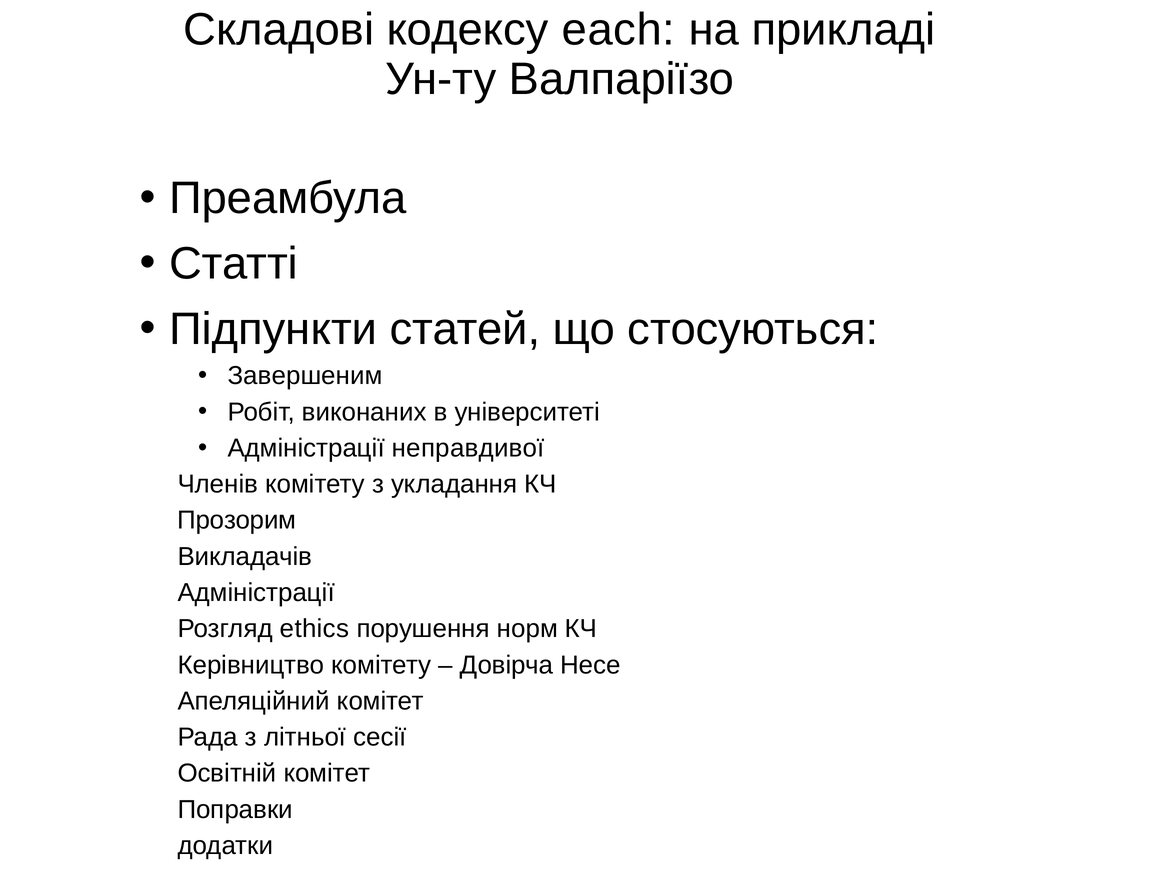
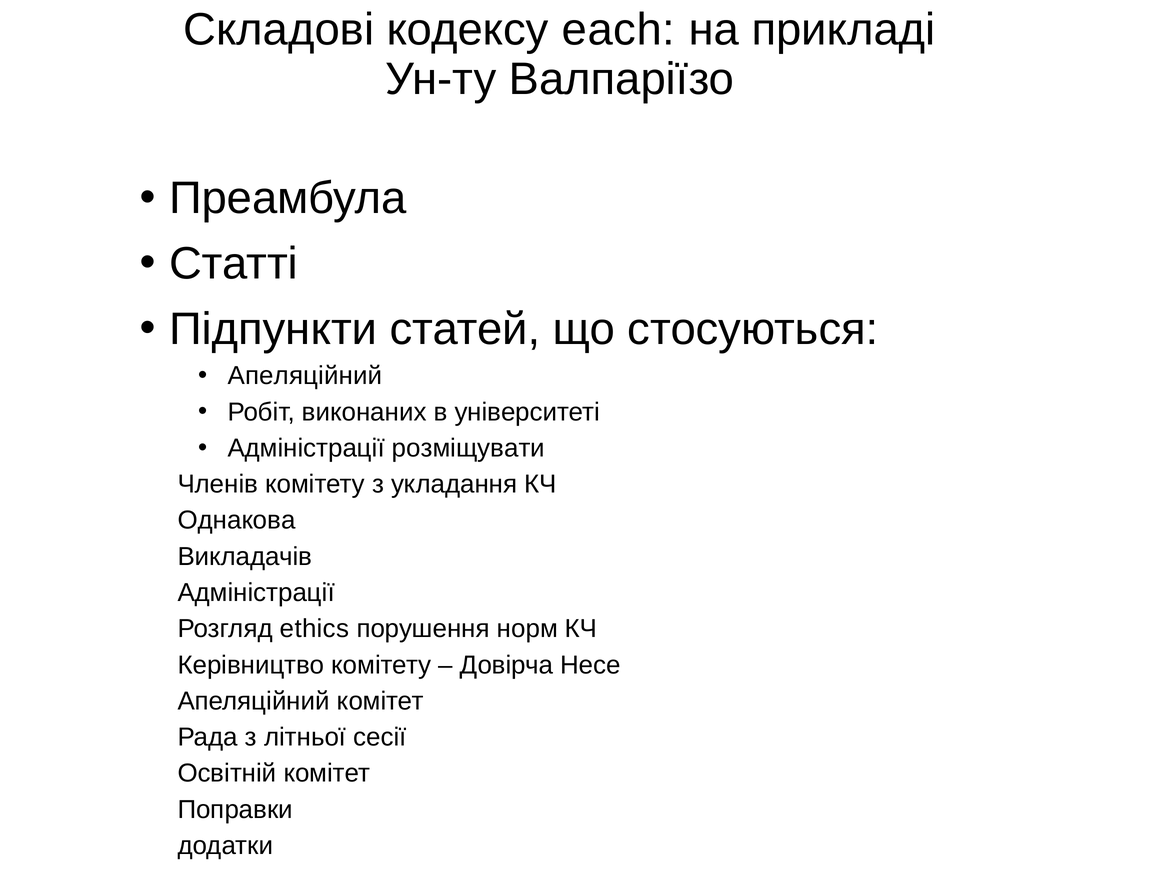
Завершеним: Завершеним -> Апеляційний (305, 376)
неправдивої: неправдивої -> розміщувати (468, 448)
Прозорим: Прозорим -> Однакова (237, 520)
